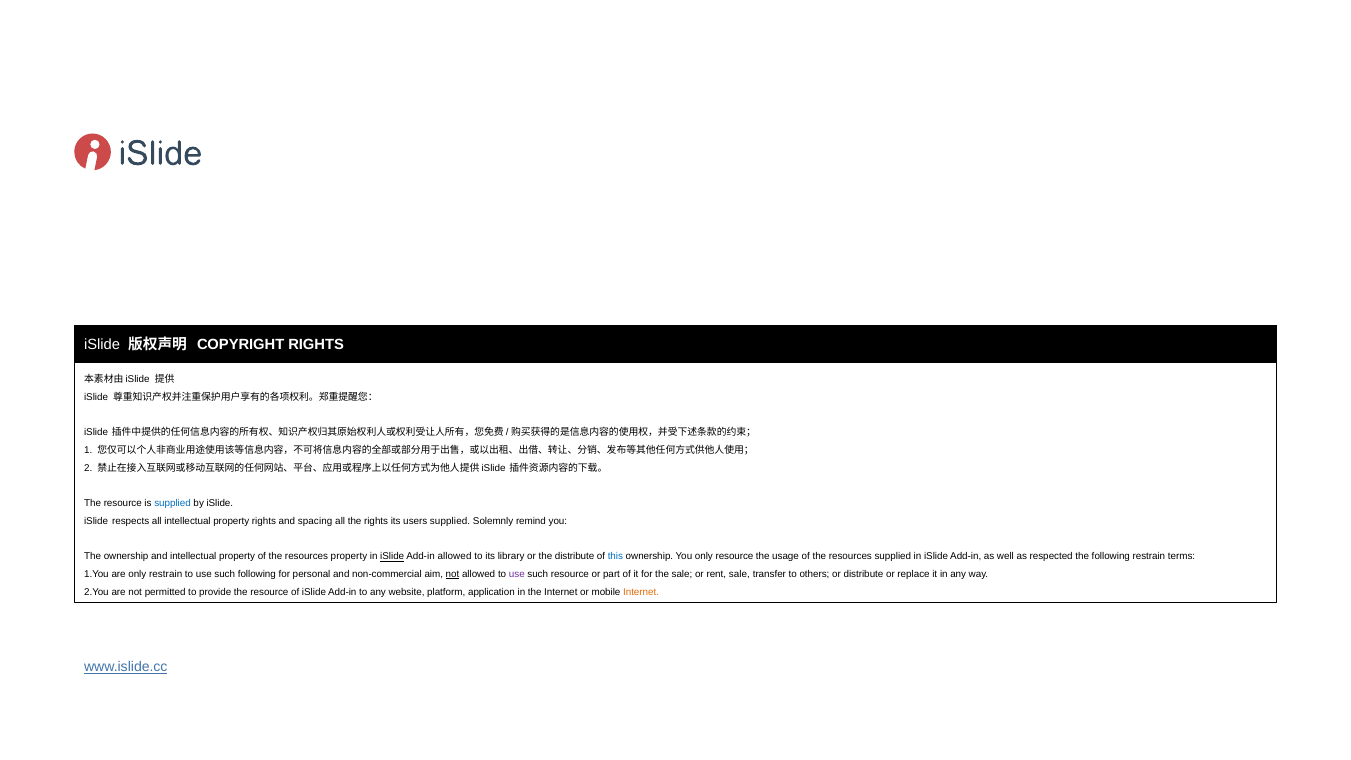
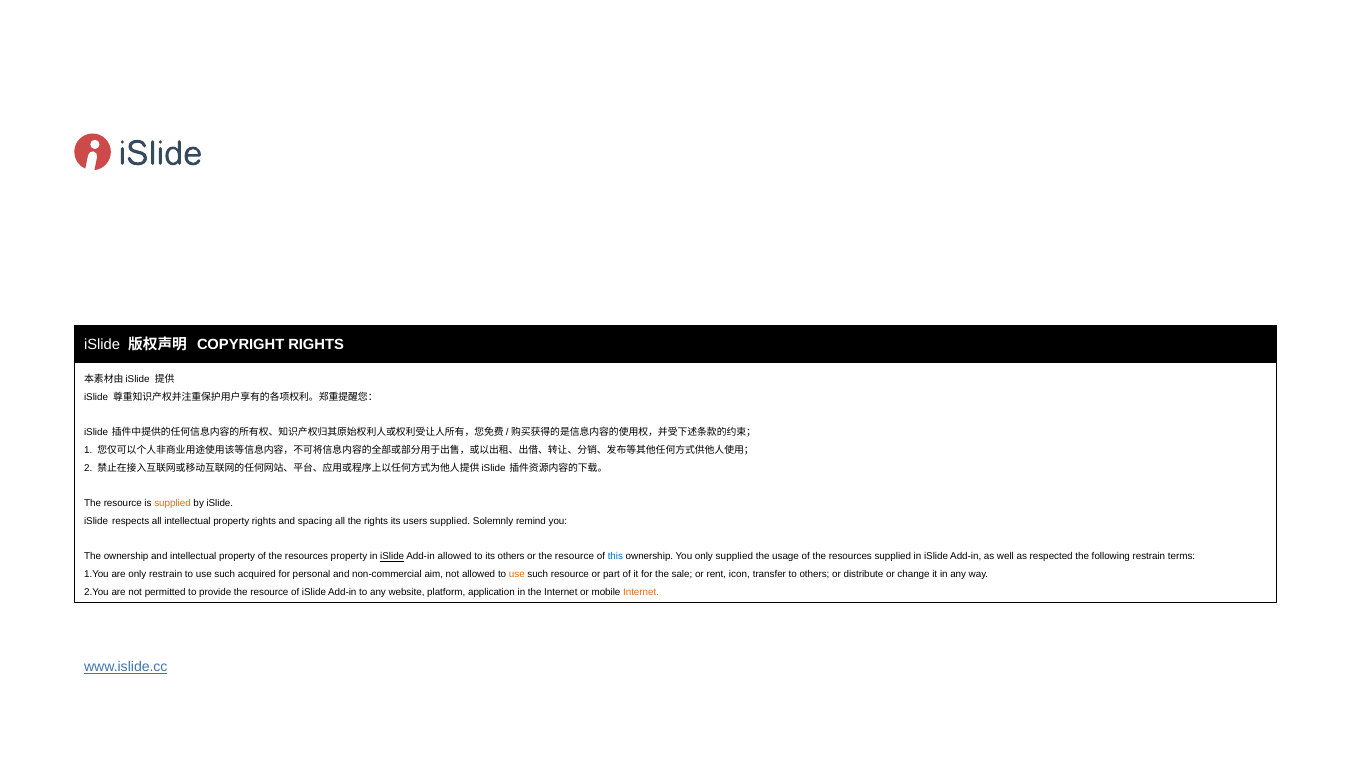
supplied colour: blue -> orange (173, 503)
its library: library -> others (511, 557)
or the distribute: distribute -> resource (574, 557)
only resource: resource -> supplied (734, 557)
such following: following -> acquired (257, 574)
not underline: present -> none (453, 574)
use colour: purple -> orange (517, 574)
rent sale: sale -> icon (739, 574)
replace: replace -> change (914, 574)
